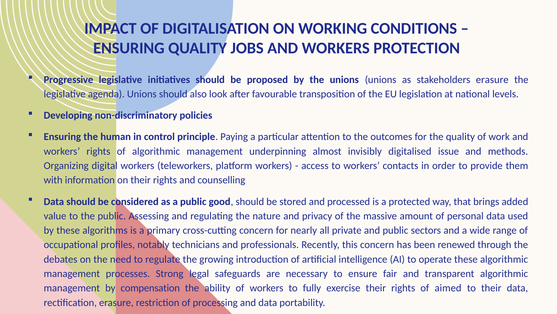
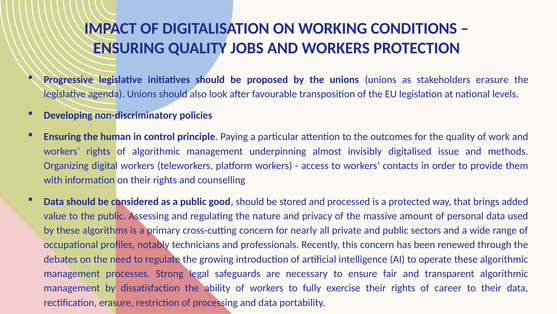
compensation: compensation -> dissatisfaction (150, 288)
aimed: aimed -> career (448, 288)
